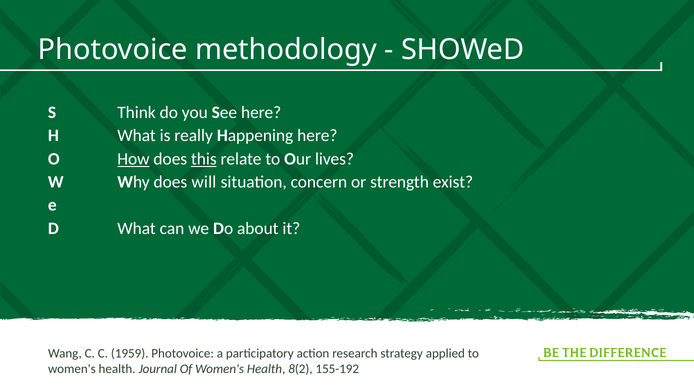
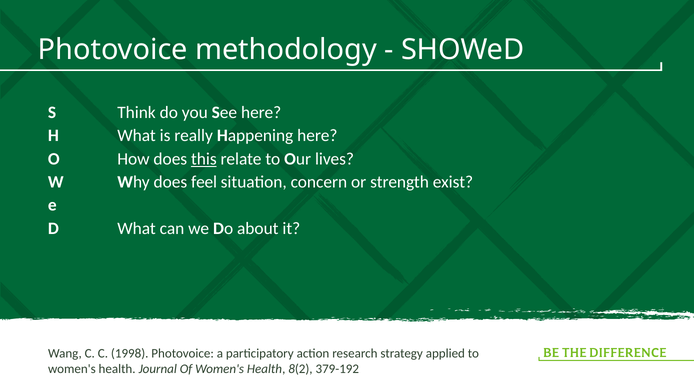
How underline: present -> none (133, 159)
will: will -> feel (204, 182)
1959: 1959 -> 1998 (130, 353)
155-192: 155-192 -> 379-192 (337, 368)
